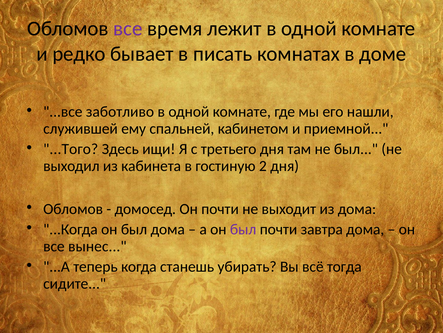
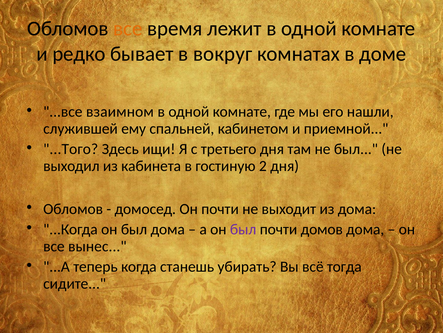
все colour: purple -> orange (128, 28)
писать: писать -> вокруг (223, 54)
заботливо: заботливо -> взаимном (120, 112)
завтра: завтра -> домов (322, 229)
